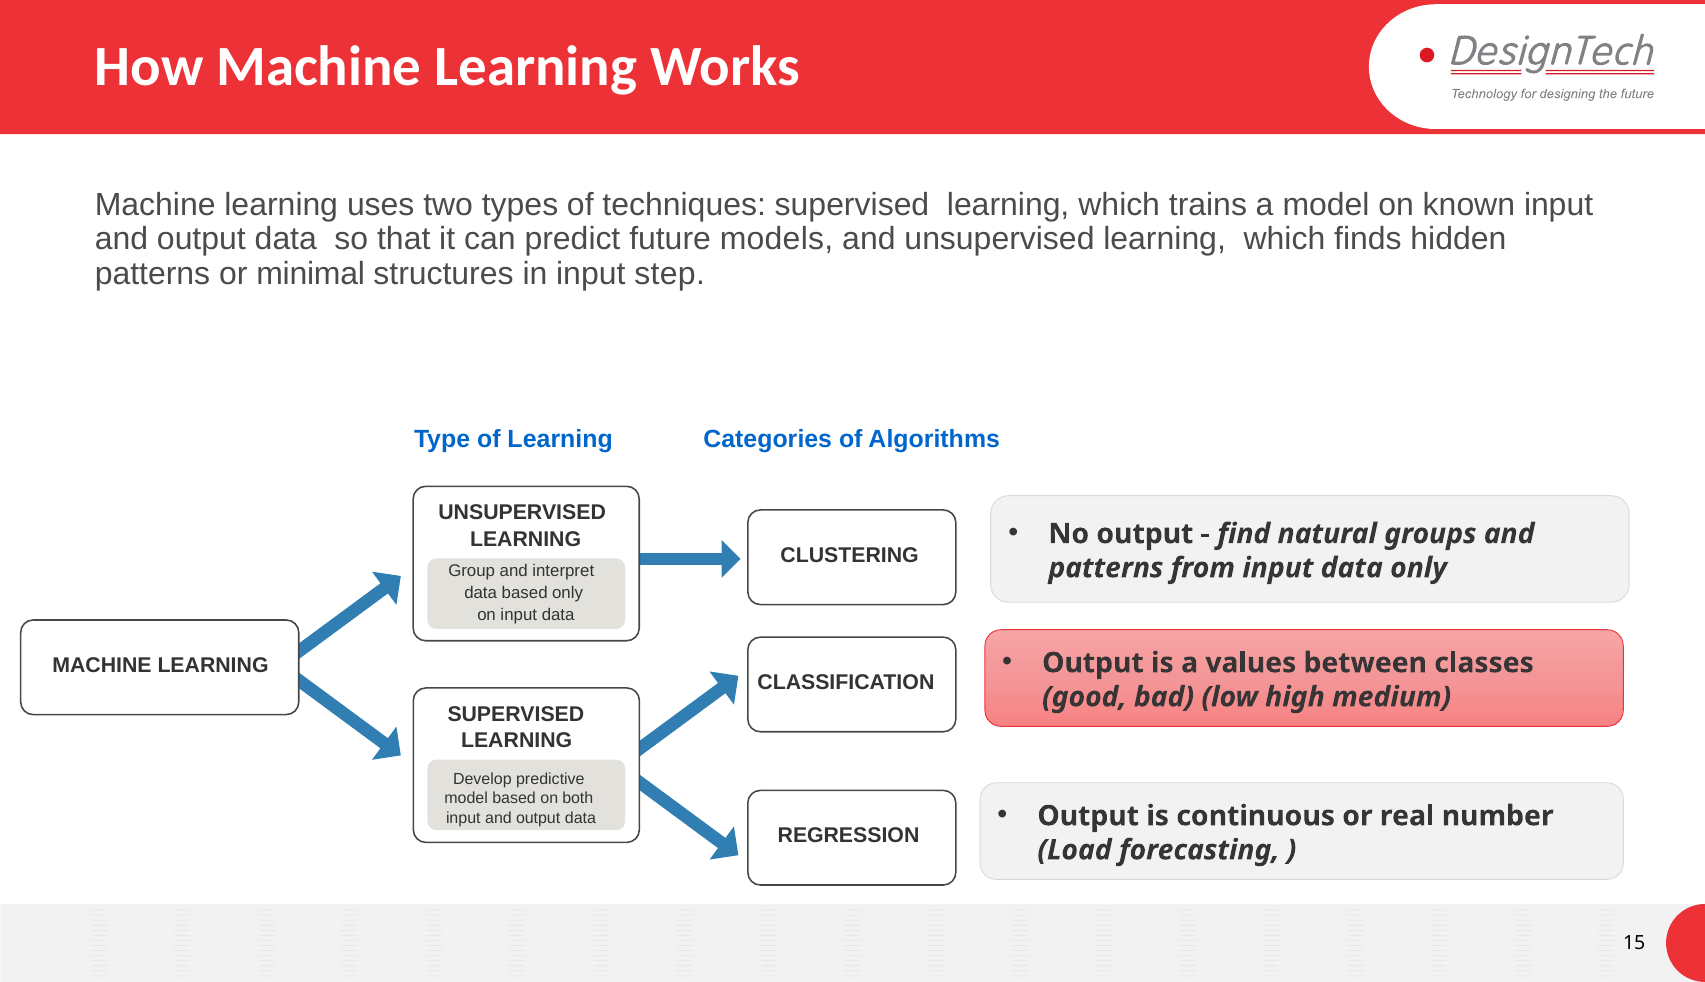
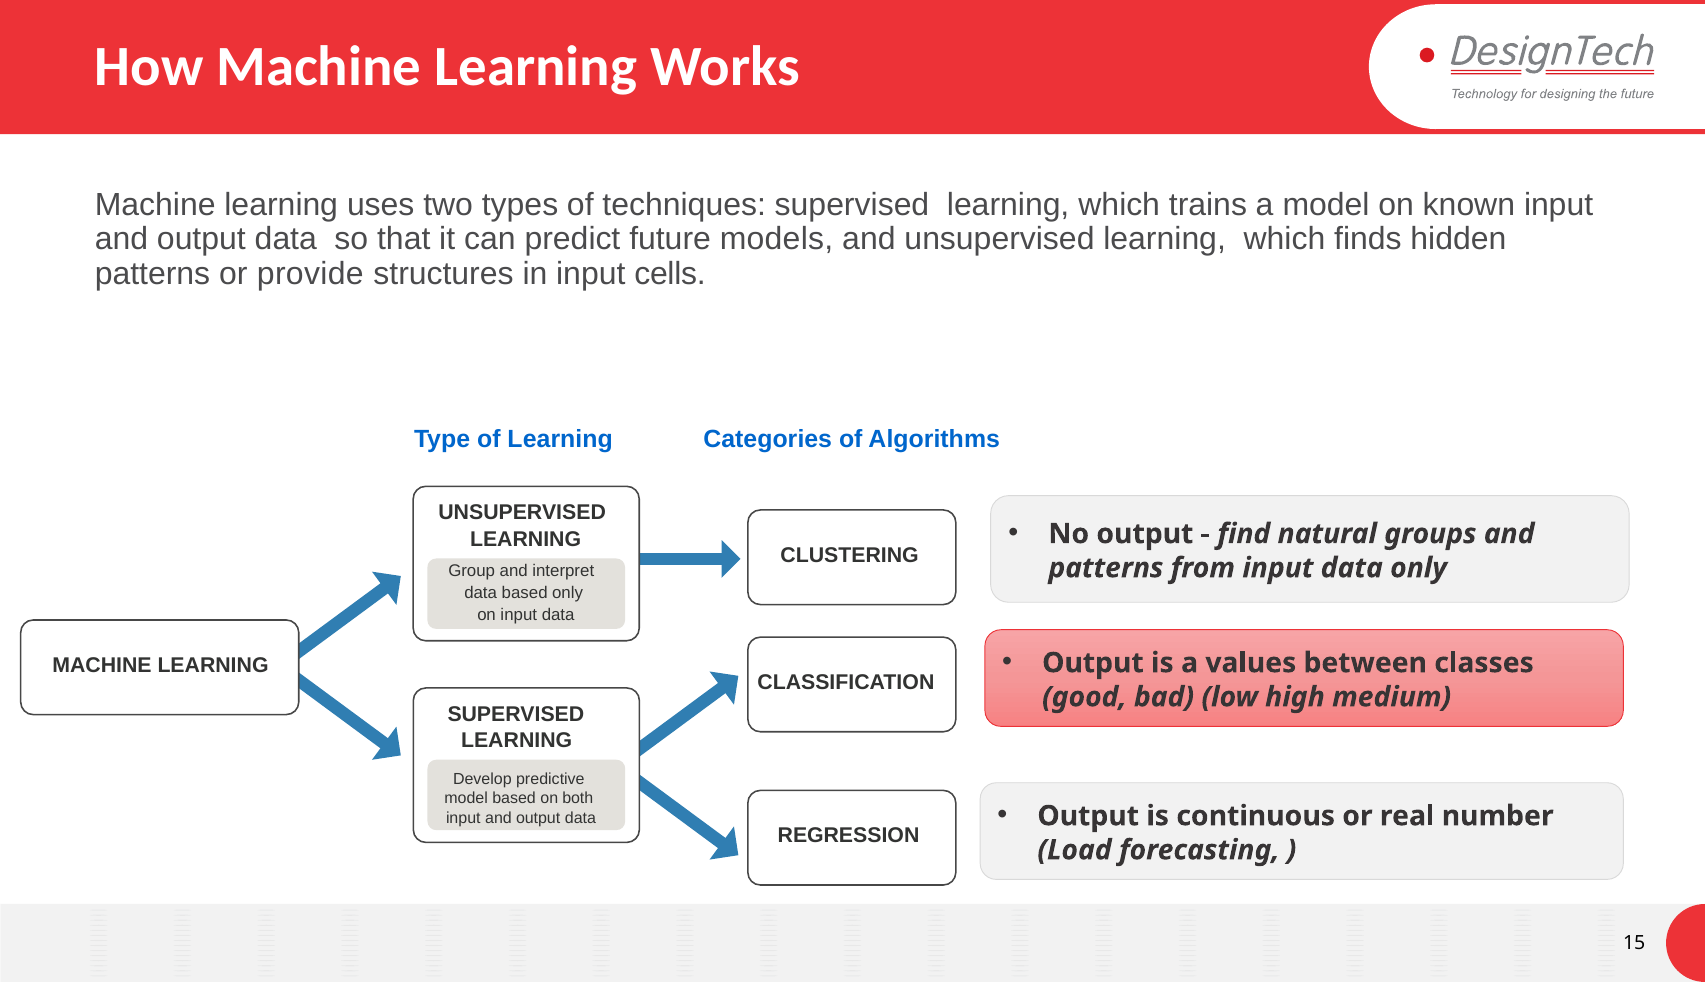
minimal: minimal -> provide (310, 274)
step: step -> cells (670, 274)
